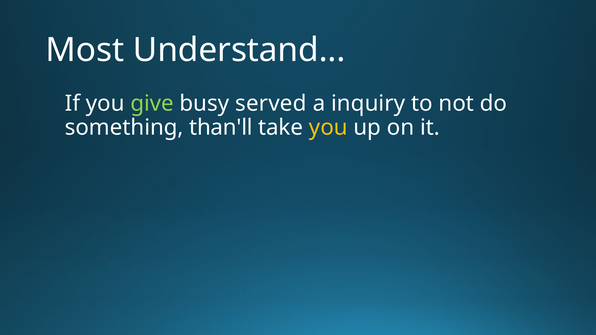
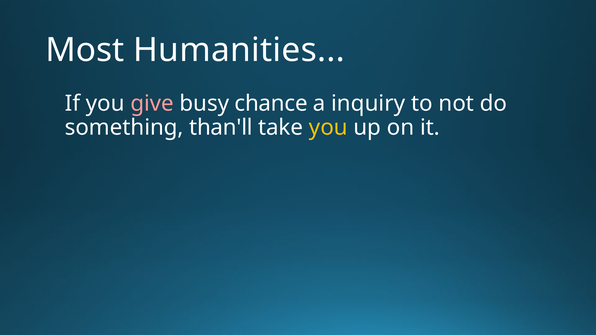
Understand: Understand -> Humanities (239, 50)
give colour: light green -> pink (152, 103)
served: served -> chance (271, 103)
